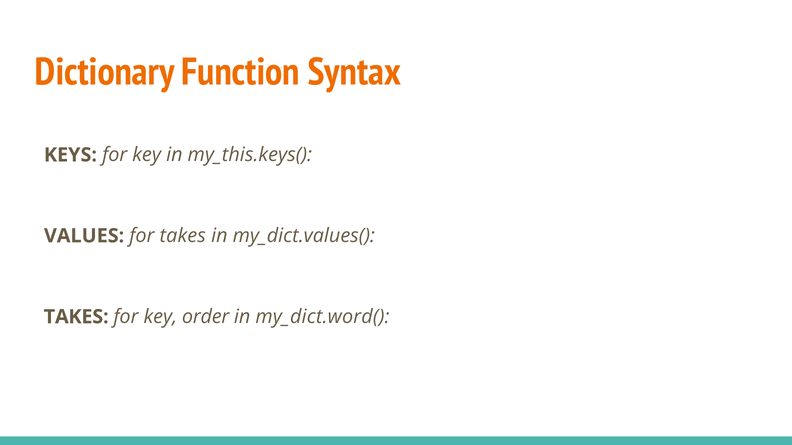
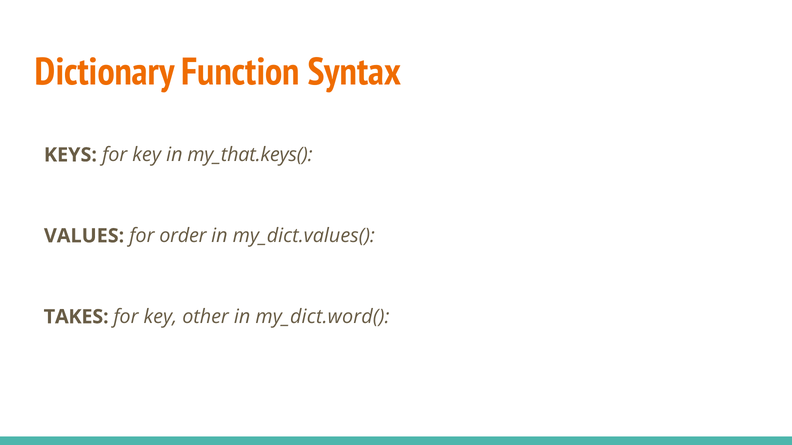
my_this.keys(: my_this.keys( -> my_that.keys( (250, 155)
for takes: takes -> order (183, 236)
order: order -> other (206, 317)
